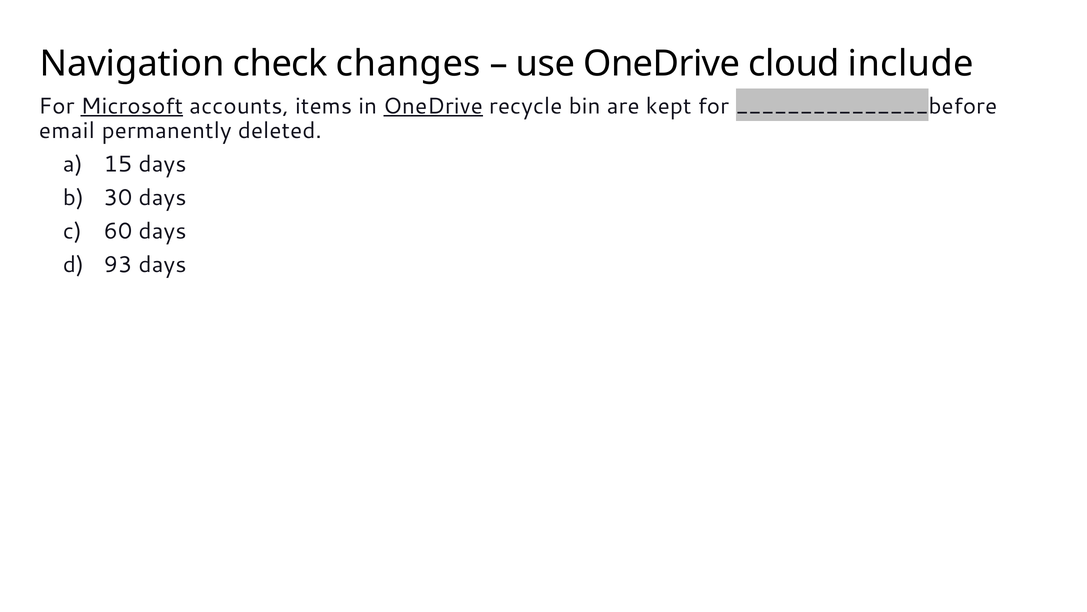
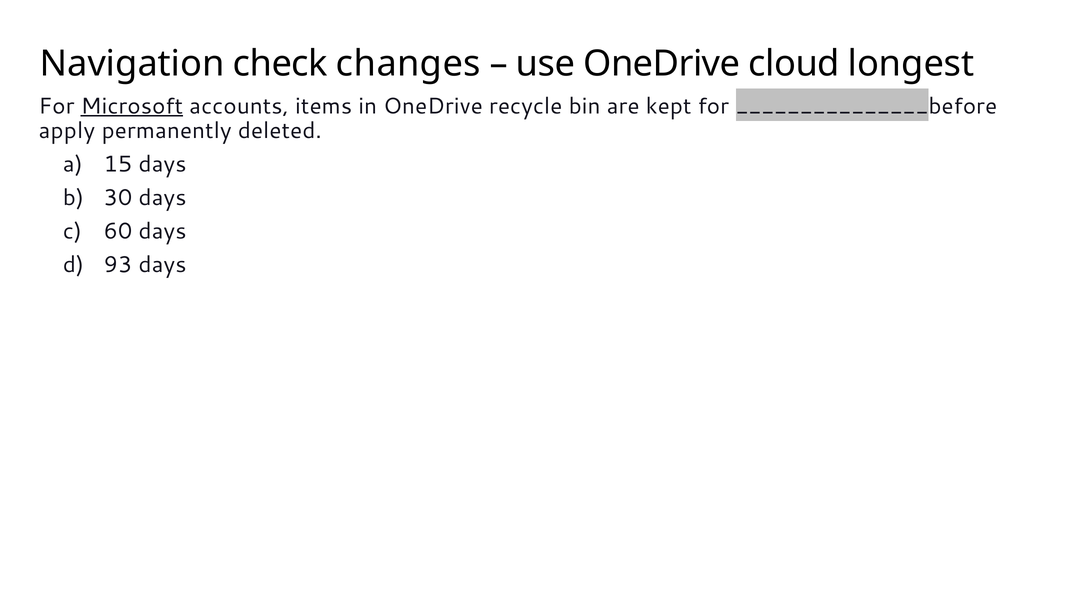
include: include -> longest (911, 64)
OneDrive underline: present -> none (433, 106)
email: email -> apply (67, 130)
